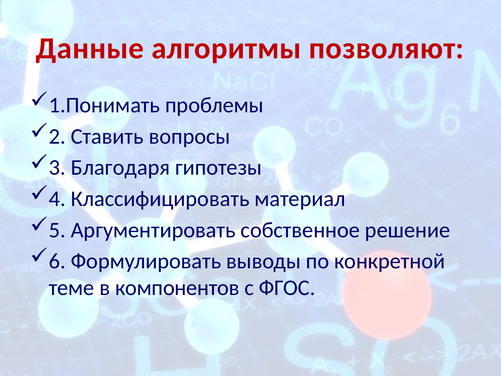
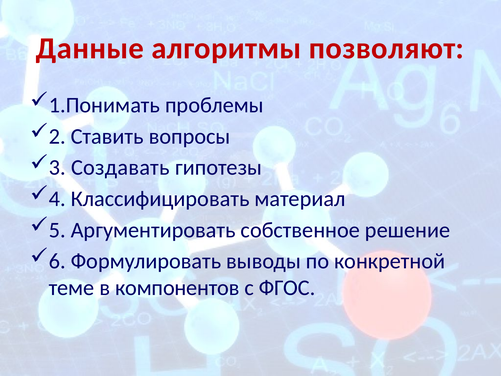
Благодаря: Благодаря -> Создавать (120, 167)
